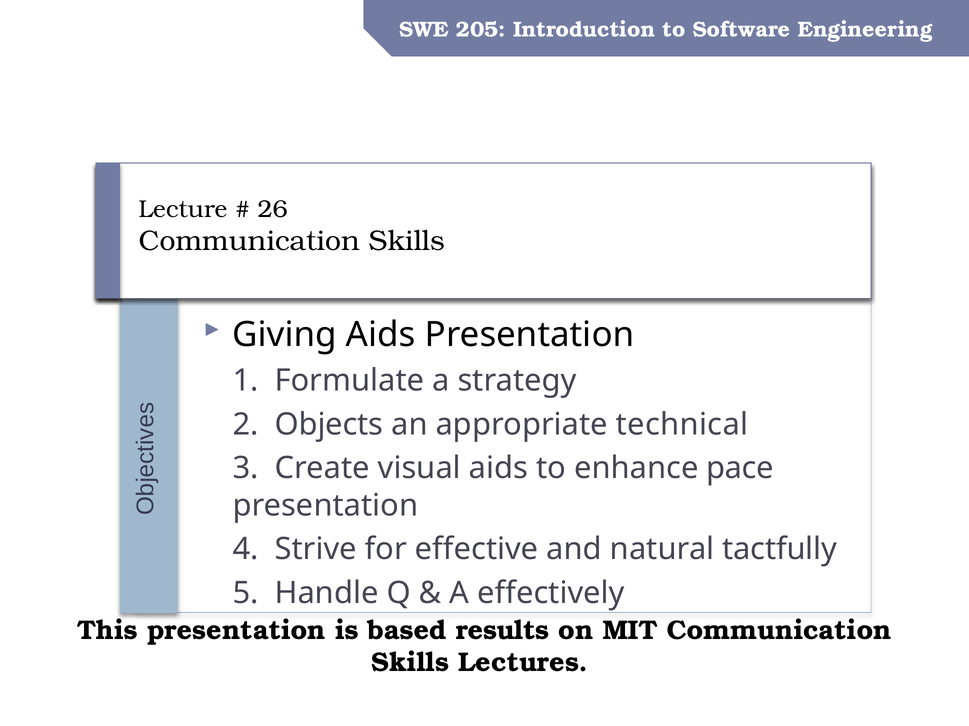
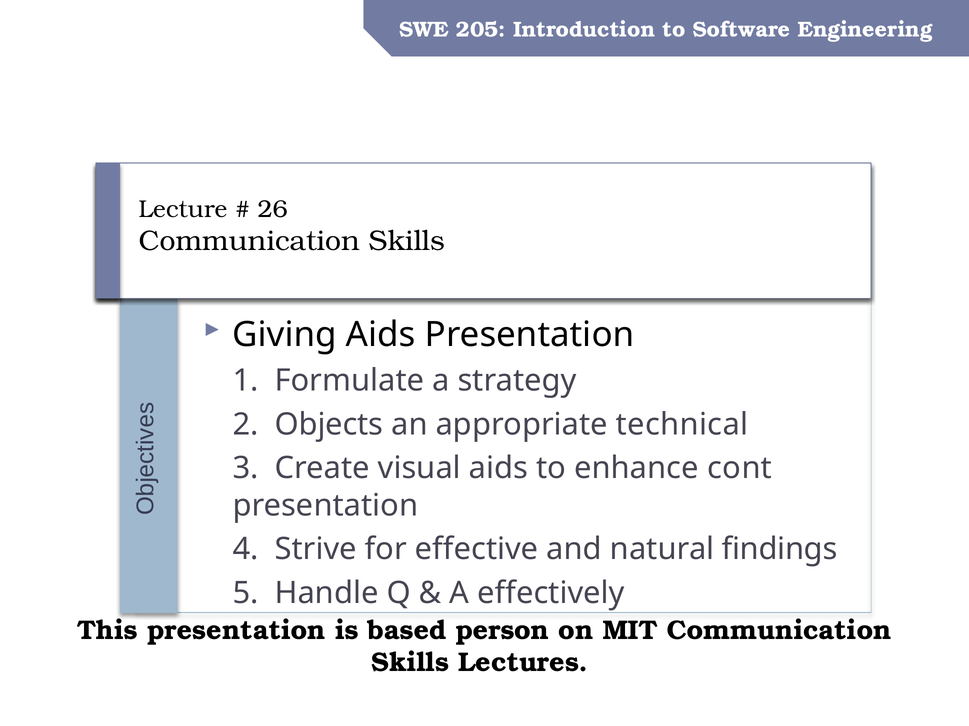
pace: pace -> cont (740, 469)
tactfully: tactfully -> findings (780, 550)
results: results -> person (503, 631)
